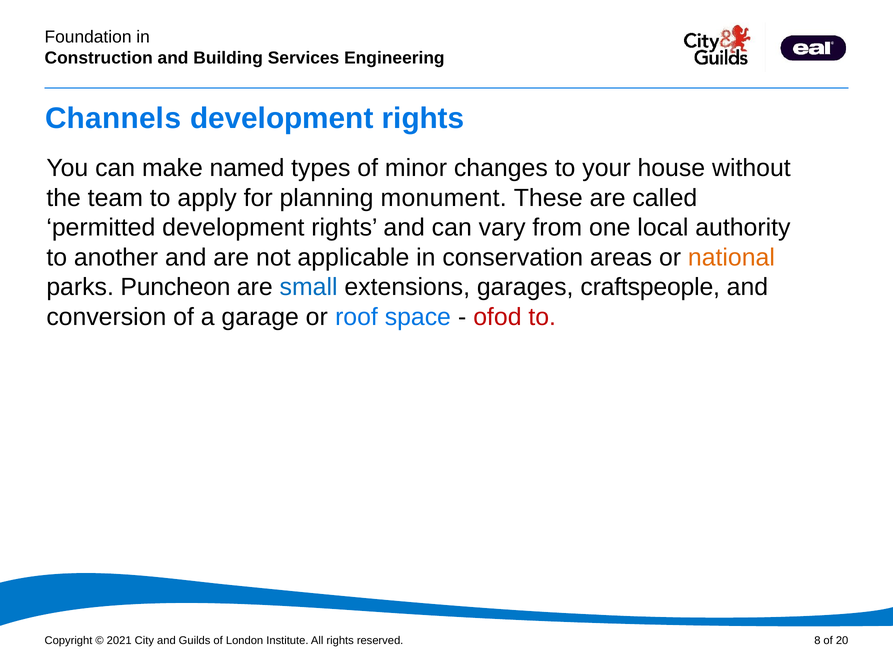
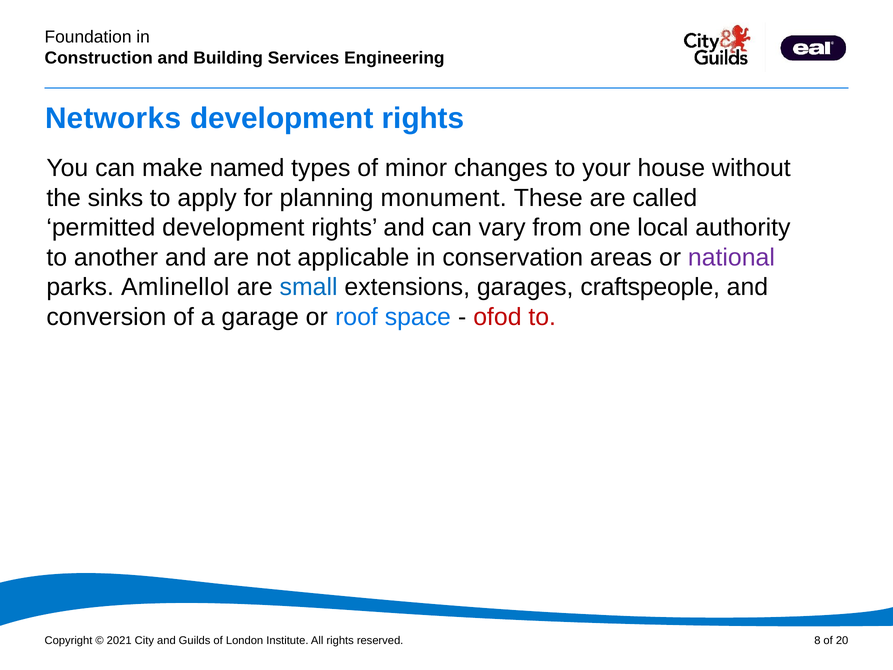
Channels: Channels -> Networks (113, 118)
team: team -> sinks (115, 198)
national colour: orange -> purple (731, 257)
Puncheon: Puncheon -> Amlinellol (175, 287)
